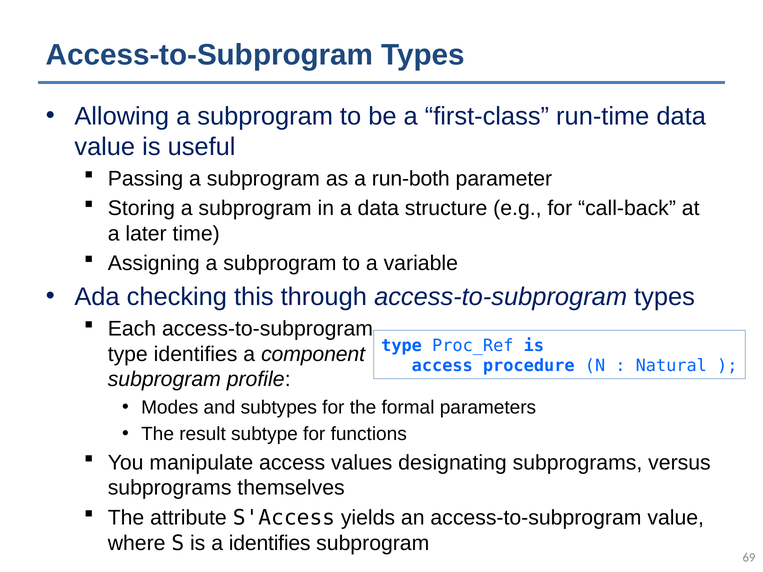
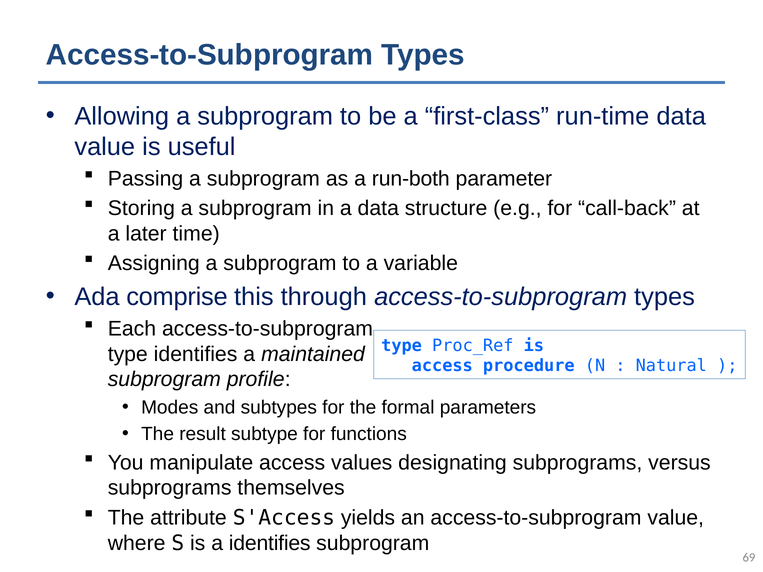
checking: checking -> comprise (177, 297)
component: component -> maintained (313, 354)
